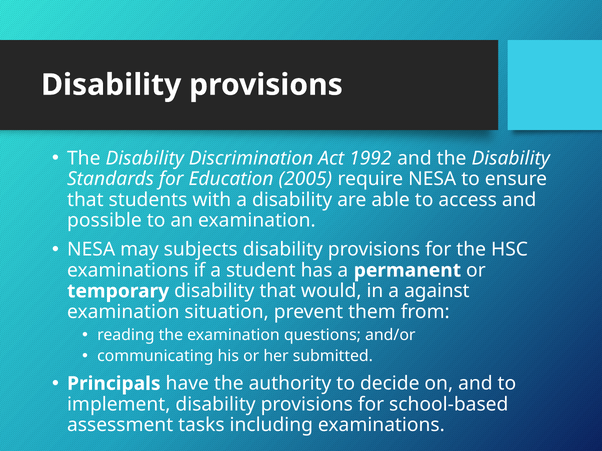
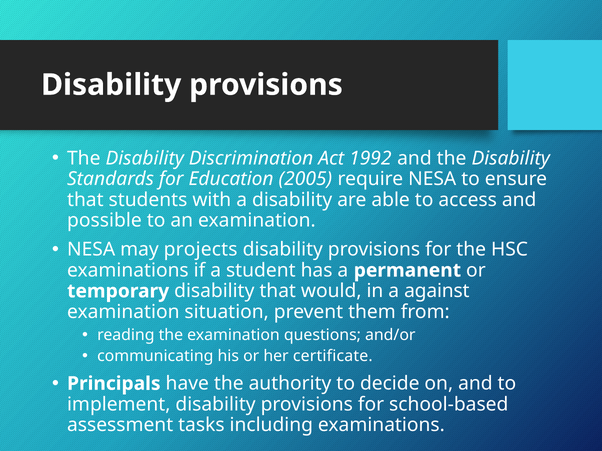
subjects: subjects -> projects (201, 250)
submitted: submitted -> certificate (333, 357)
